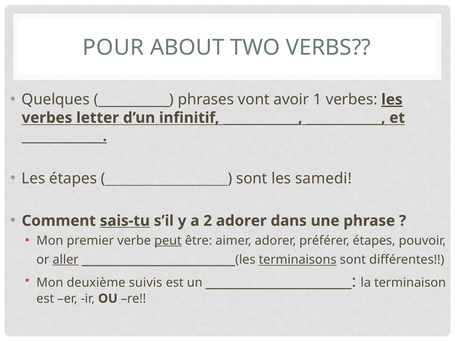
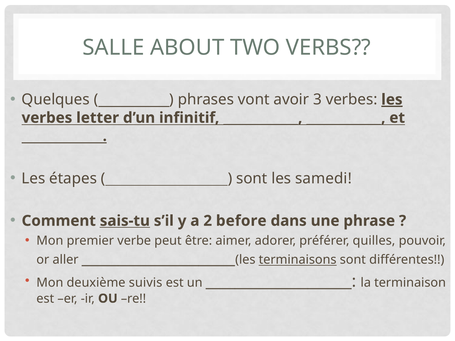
POUR: POUR -> SALLE (113, 48)
1: 1 -> 3 (317, 100)
2 adorer: adorer -> before (241, 221)
peut underline: present -> none (168, 241)
préférer étapes: étapes -> quilles (374, 241)
aller underline: present -> none (66, 260)
